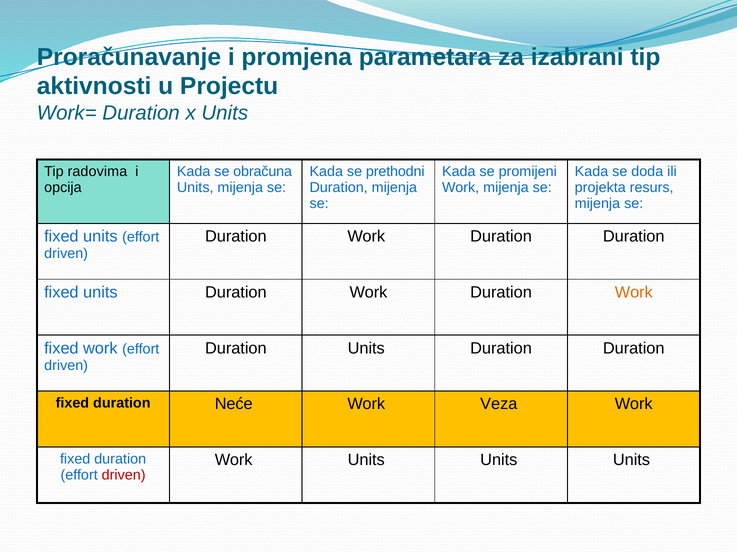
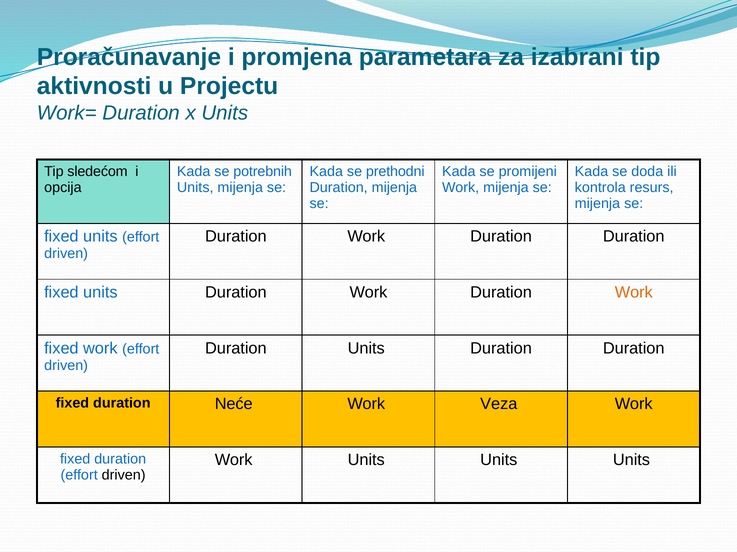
radovima: radovima -> sledećom (98, 172)
obračuna: obračuna -> potrebnih (263, 172)
projekta: projekta -> kontrola (600, 188)
driven colour: red -> black (124, 476)
